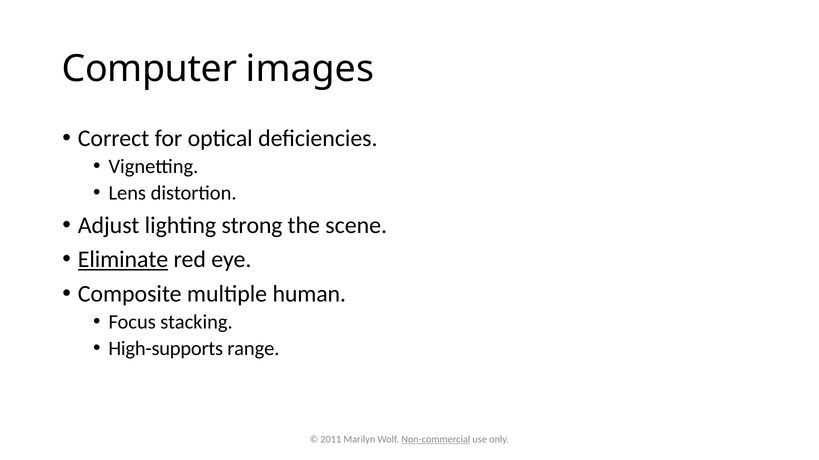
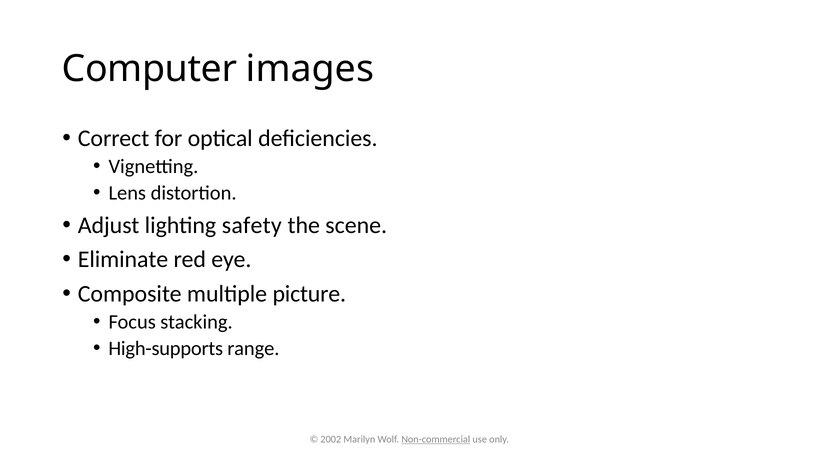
strong: strong -> safety (252, 226)
Eliminate underline: present -> none (123, 260)
human: human -> picture (309, 294)
2011: 2011 -> 2002 (331, 440)
